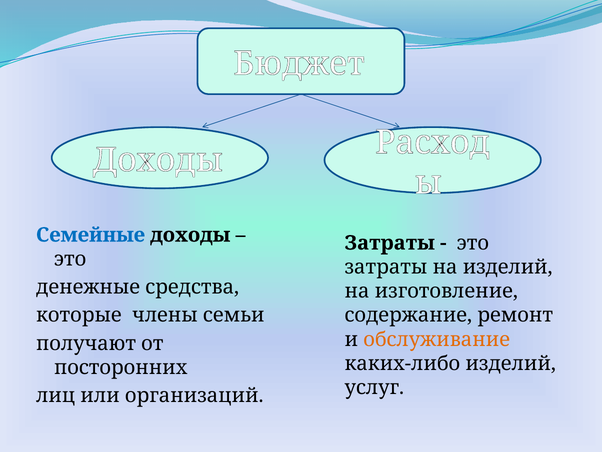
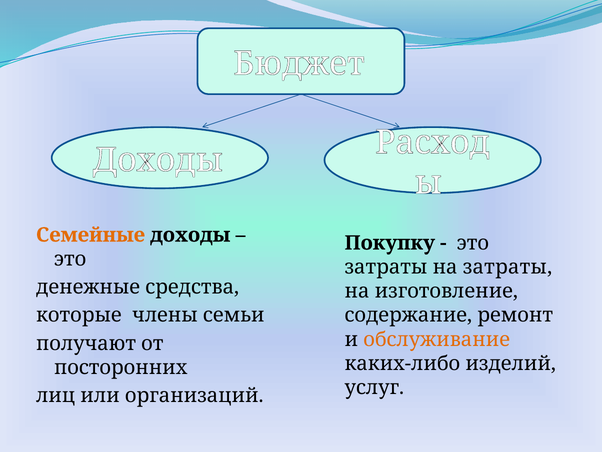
Семейные colour: blue -> orange (91, 235)
Затраты: Затраты -> Покупку (390, 243)
на изделий: изделий -> затраты (507, 267)
